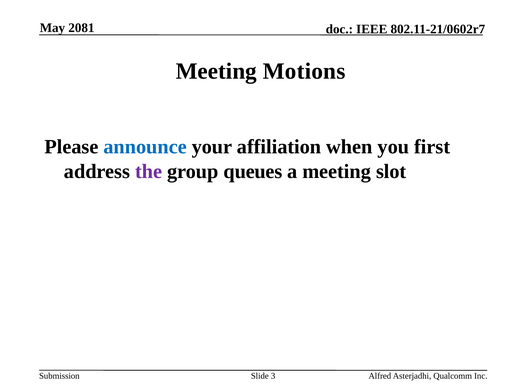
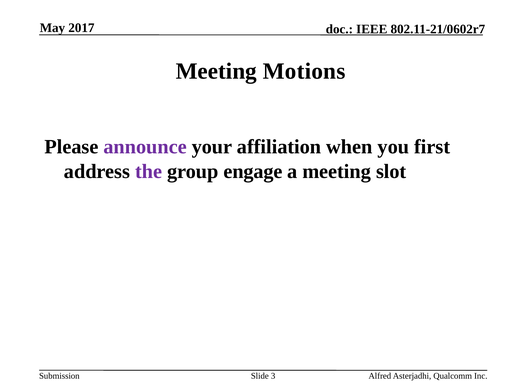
2081: 2081 -> 2017 (81, 28)
announce colour: blue -> purple (145, 147)
queues: queues -> engage (253, 171)
